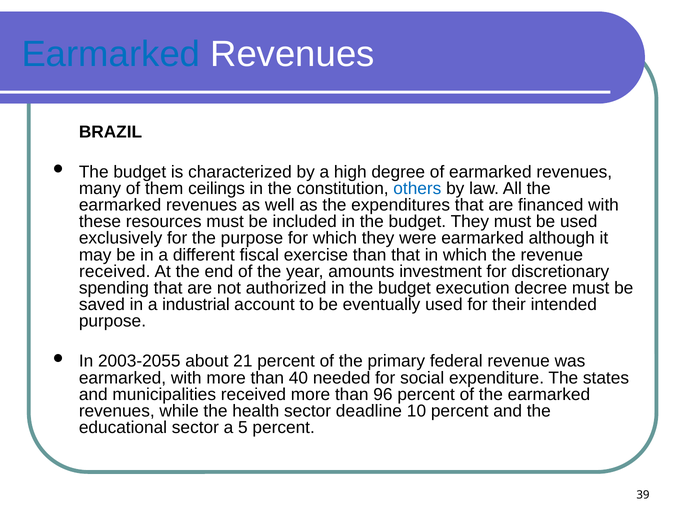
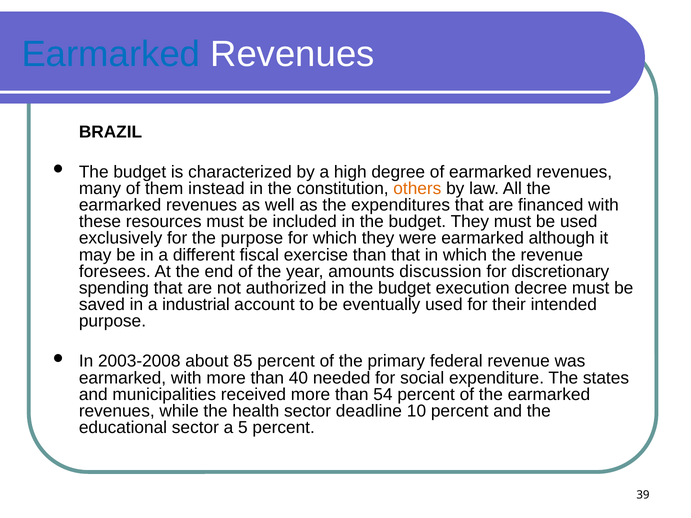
ceilings: ceilings -> instead (216, 189)
others colour: blue -> orange (417, 189)
received: received -> foresees (115, 272)
investment: investment -> discussion (440, 272)
2003-2055: 2003-2055 -> 2003-2008 (139, 361)
21: 21 -> 85 (243, 361)
96: 96 -> 54 (383, 395)
